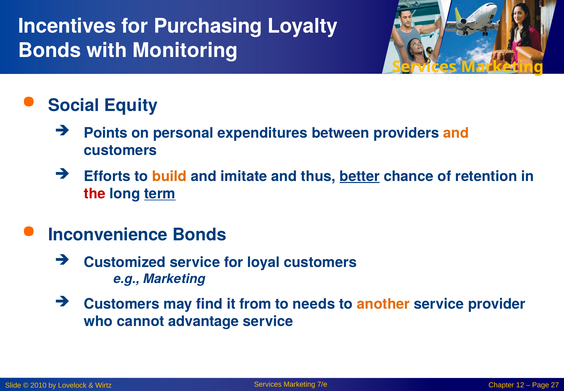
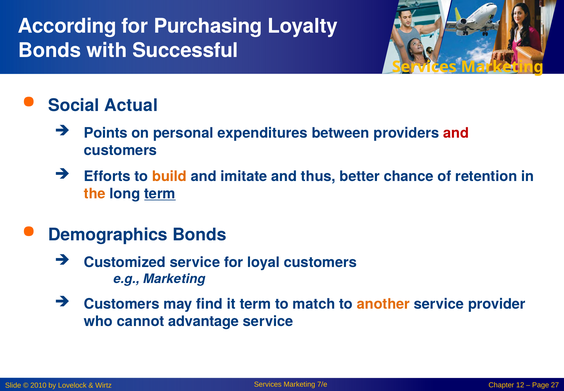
Incentives: Incentives -> According (67, 26)
Monitoring: Monitoring -> Successful (185, 50)
Equity: Equity -> Actual (131, 105)
and colour: orange -> red (456, 133)
better underline: present -> none (360, 176)
the colour: red -> orange (95, 194)
Inconvenience: Inconvenience -> Demographics (108, 235)
it from: from -> term (255, 304)
needs: needs -> match (314, 304)
